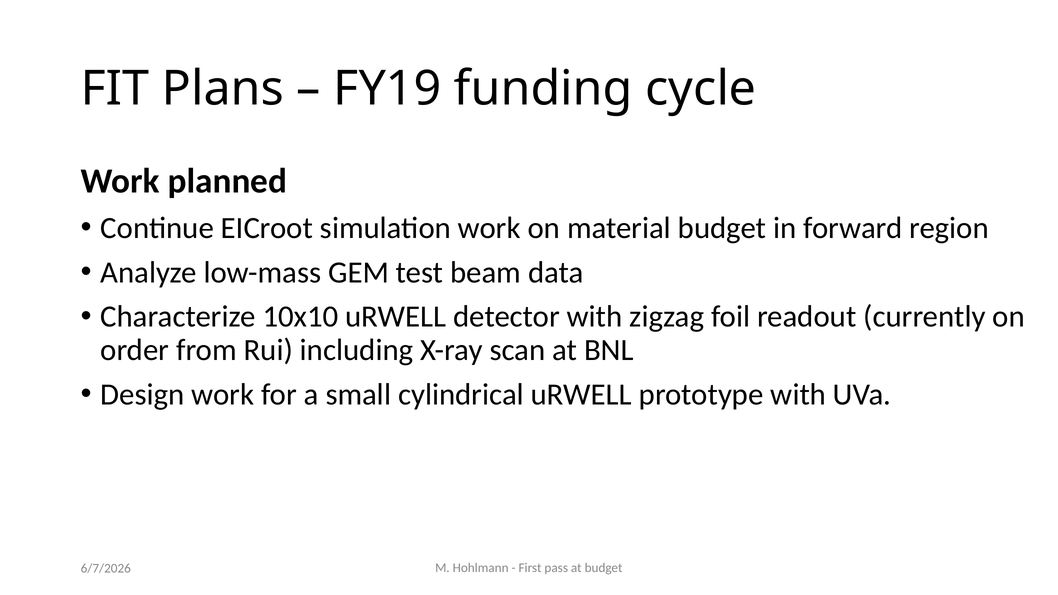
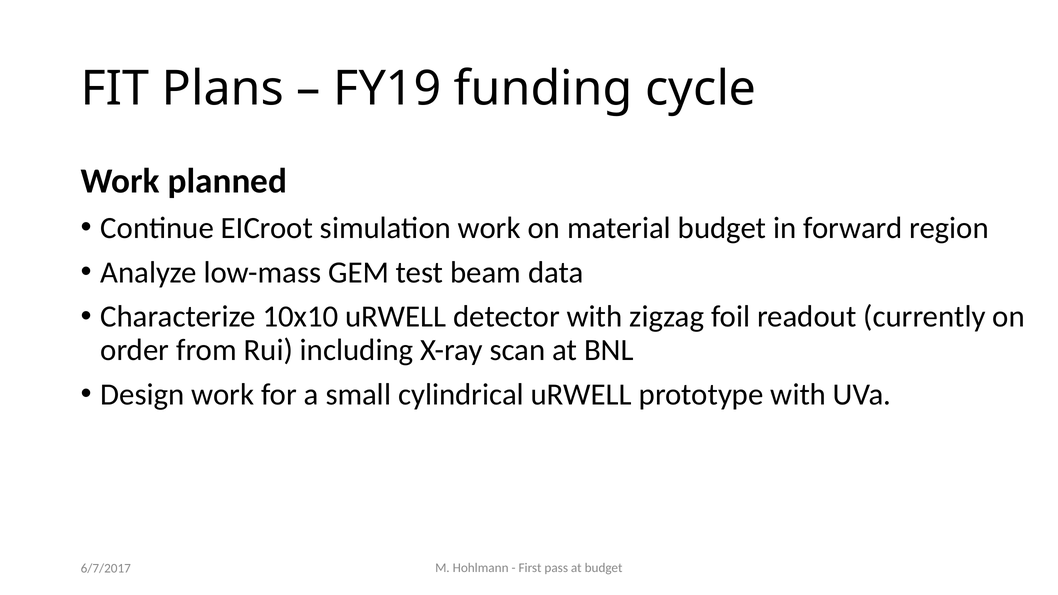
6/7/2026: 6/7/2026 -> 6/7/2017 (106, 568)
